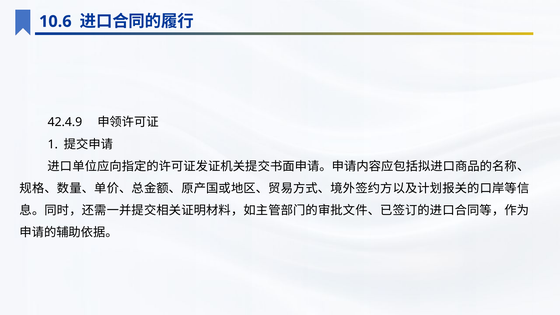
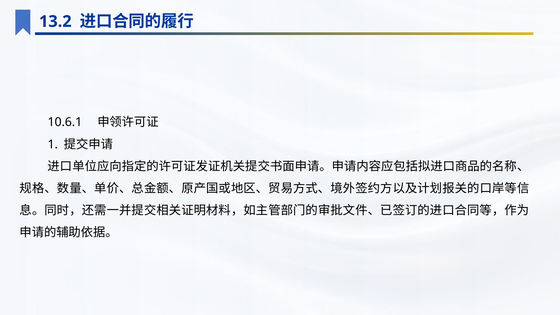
10.6: 10.6 -> 13.2 (55, 21)
42.4.9: 42.4.9 -> 10.6.1 (65, 122)
